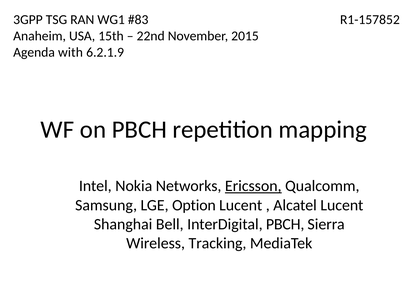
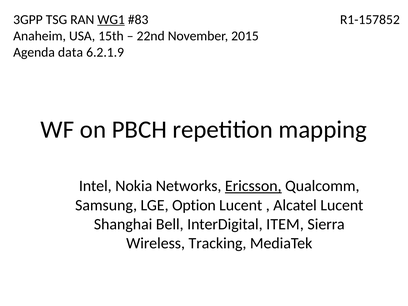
WG1 underline: none -> present (111, 20)
with: with -> data (71, 52)
InterDigital PBCH: PBCH -> ITEM (285, 224)
